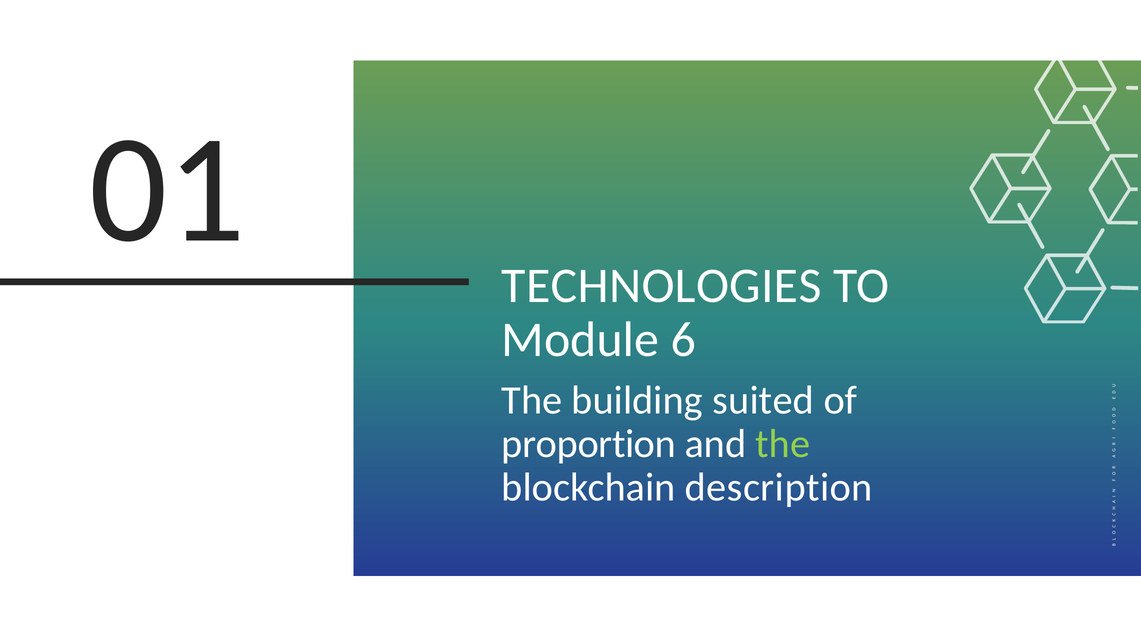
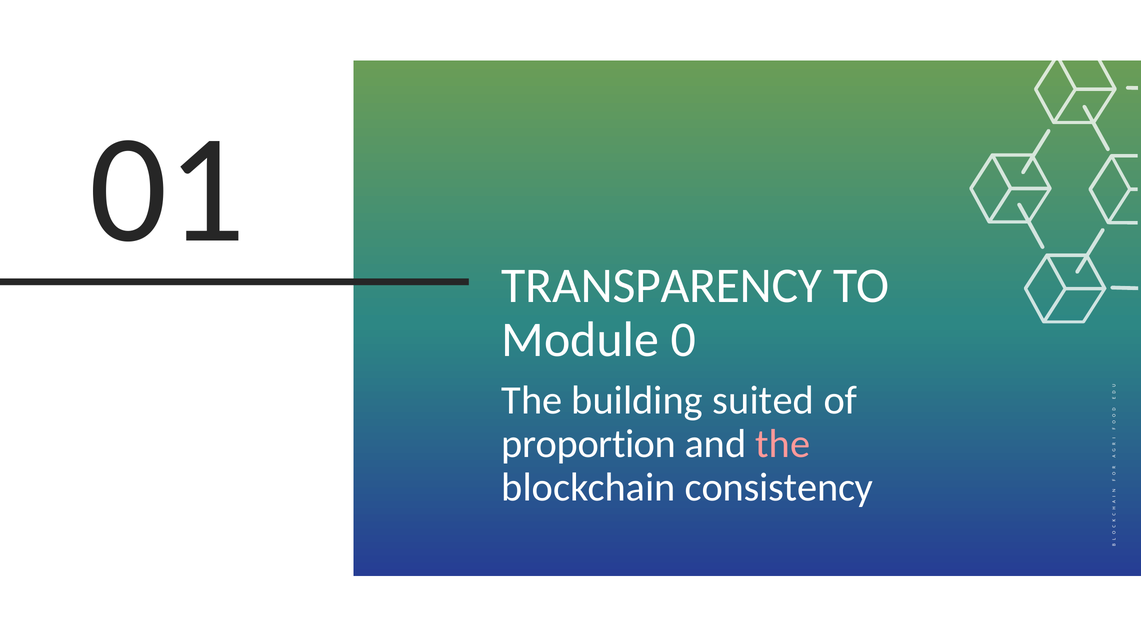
TECHNOLOGIES: TECHNOLOGIES -> TRANSPARENCY (662, 286)
6: 6 -> 0 (683, 340)
the colour: light green -> pink (783, 444)
description: description -> consistency (779, 488)
